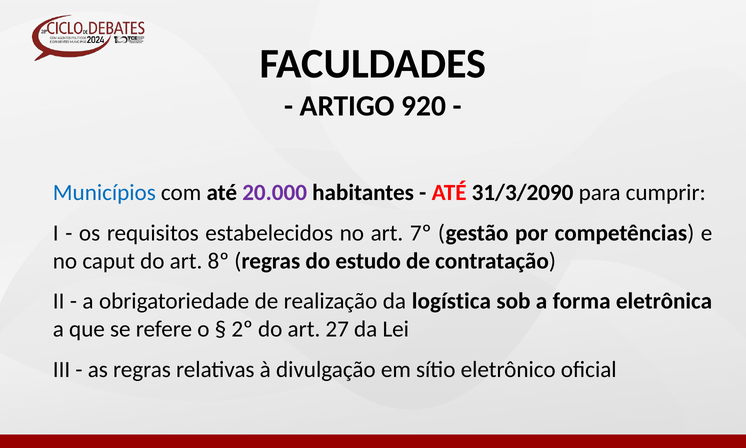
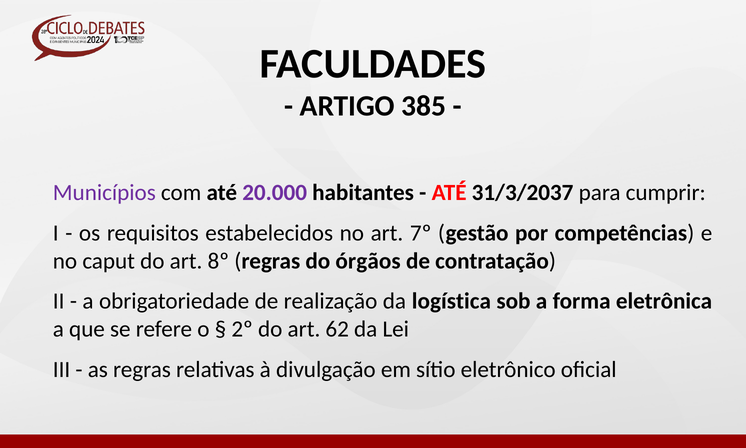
920: 920 -> 385 (424, 106)
Municípios colour: blue -> purple (104, 192)
31/3/2090: 31/3/2090 -> 31/3/2037 (523, 192)
estudo: estudo -> órgãos (368, 261)
27: 27 -> 62 (337, 329)
